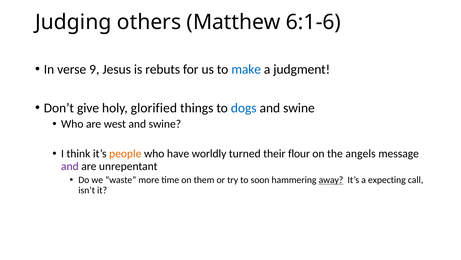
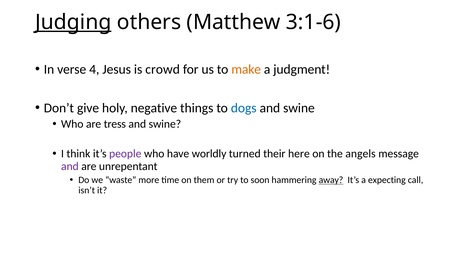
Judging underline: none -> present (73, 22)
6:1-6: 6:1-6 -> 3:1-6 (313, 22)
9: 9 -> 4 (94, 69)
rebuts: rebuts -> crowd (163, 69)
make colour: blue -> orange (246, 69)
glorified: glorified -> negative (154, 108)
west: west -> tress (115, 124)
people colour: orange -> purple (125, 153)
flour: flour -> here (299, 153)
